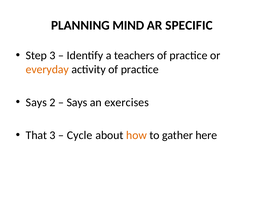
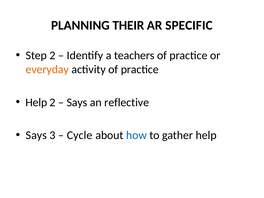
MIND: MIND -> THEIR (128, 25)
Step 3: 3 -> 2 (53, 55)
Says: Says -> Help (36, 102)
exercises: exercises -> reflective (127, 102)
That: That -> Says (36, 135)
how colour: orange -> blue (136, 135)
gather here: here -> help (206, 135)
